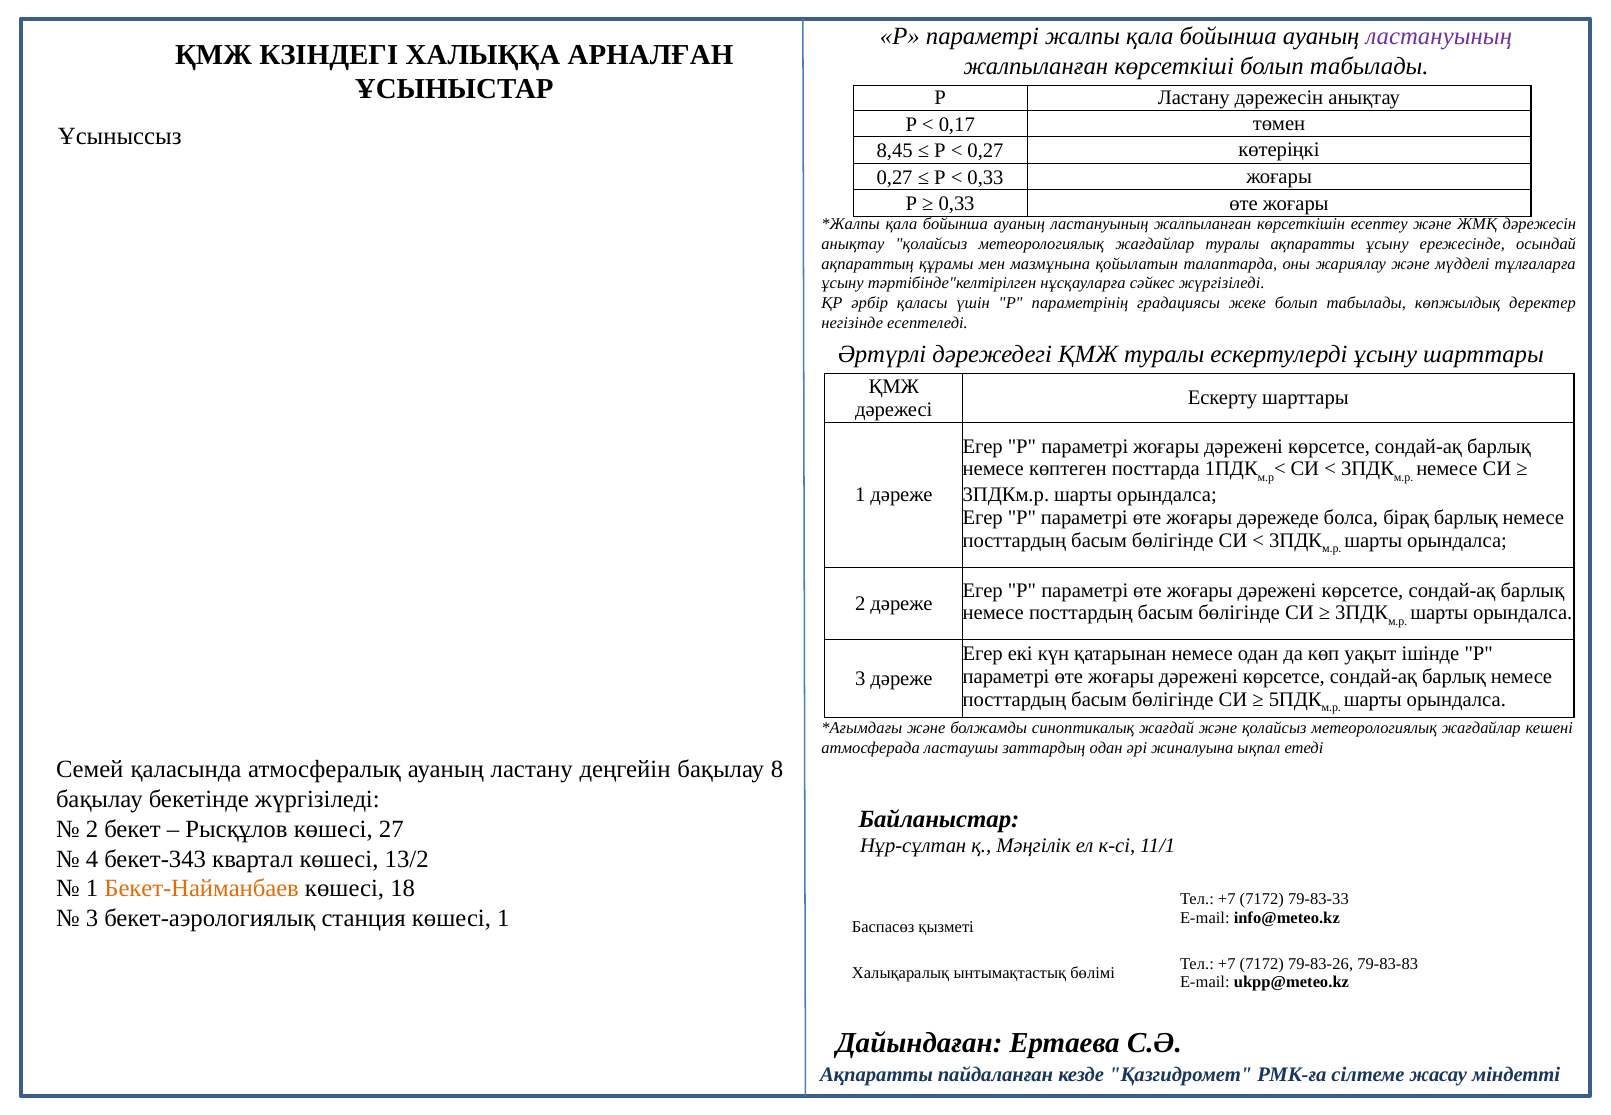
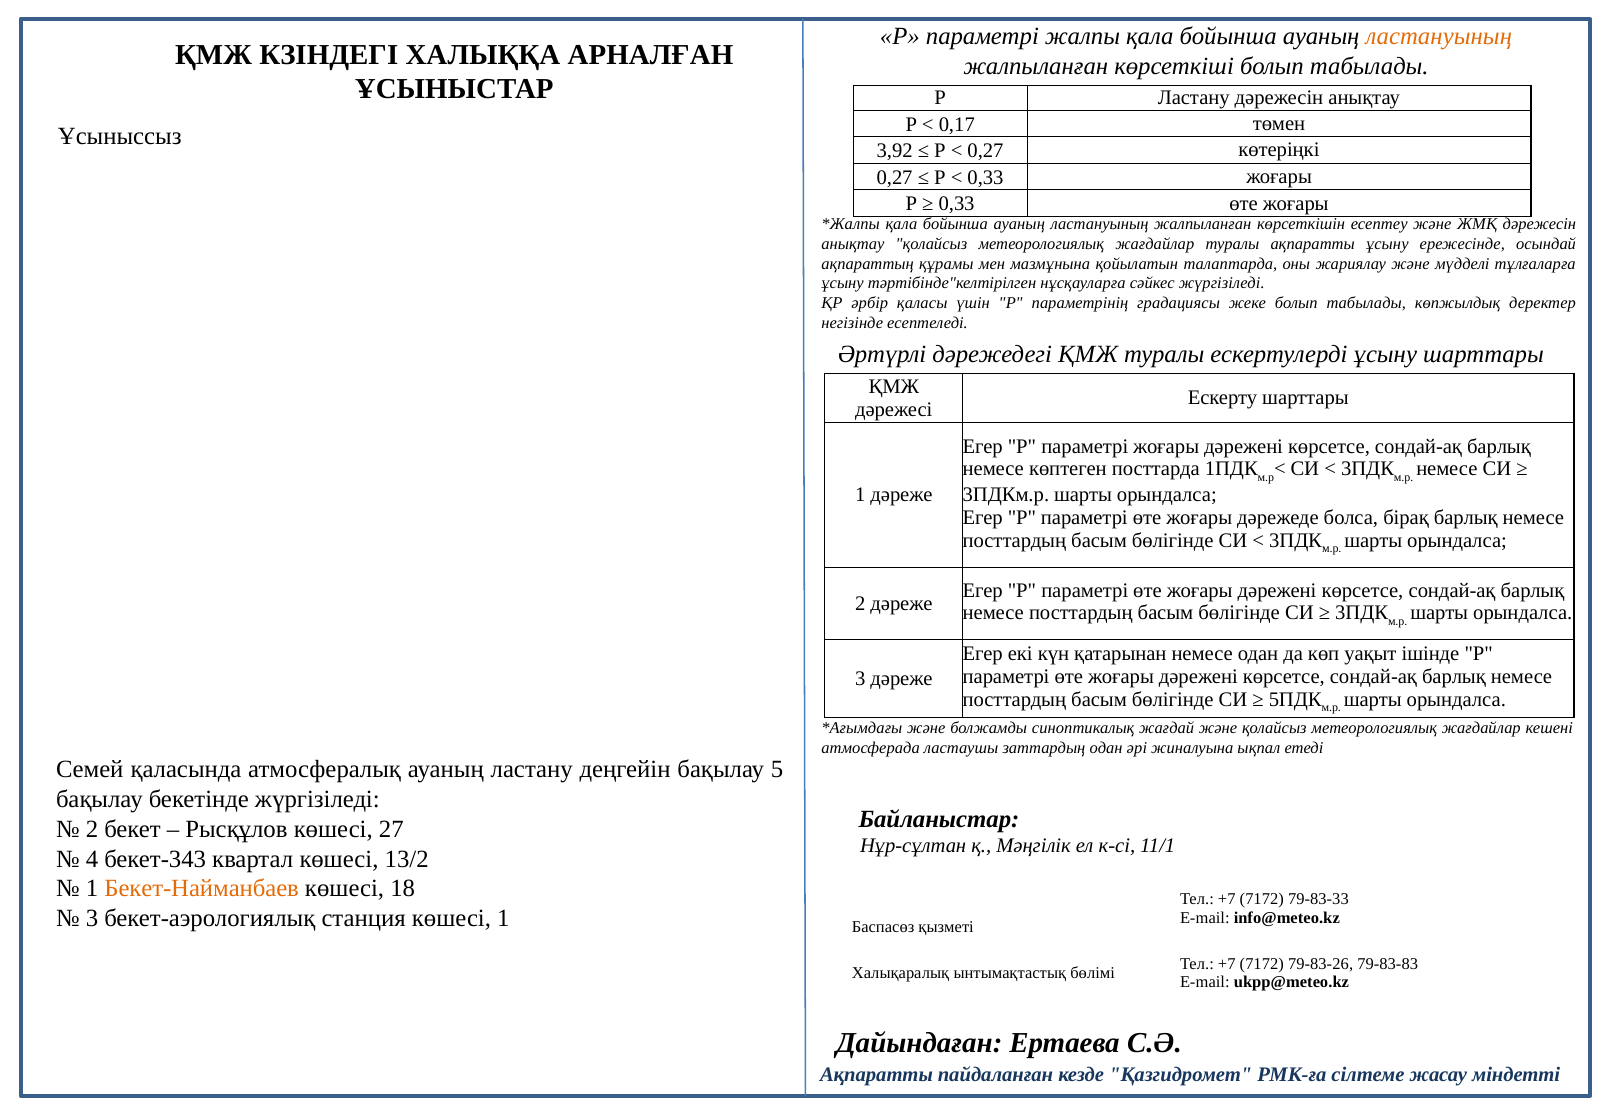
ластануының colour: purple -> orange (1439, 36)
8,45: 8,45 -> 3,92 (895, 151)
8: 8 -> 5 (777, 770)
